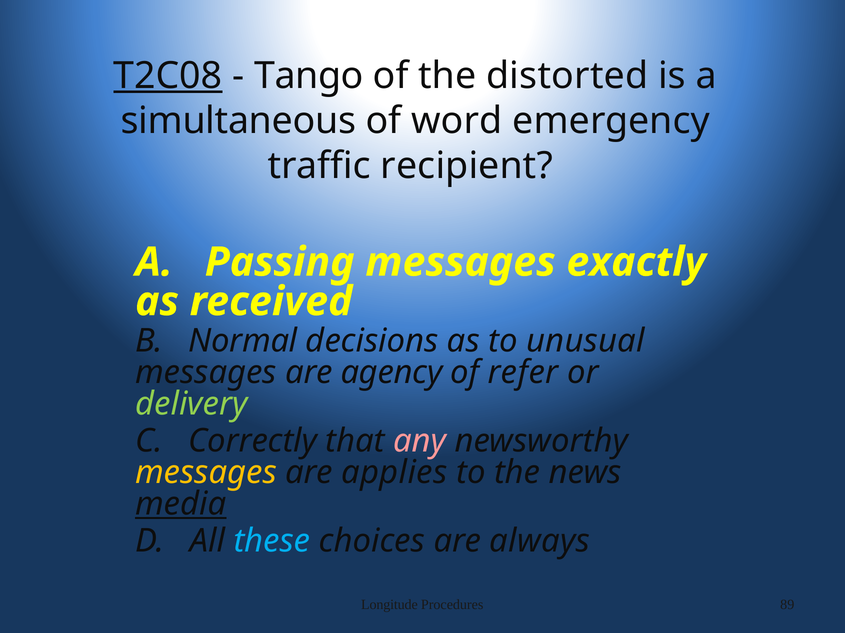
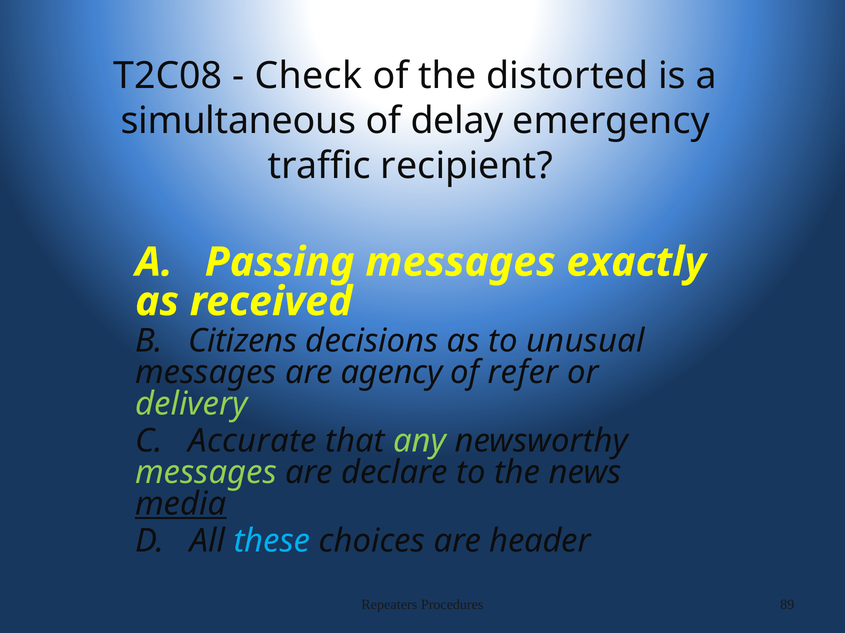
T2C08 underline: present -> none (168, 76)
Tango: Tango -> Check (308, 76)
word: word -> delay (457, 121)
Normal: Normal -> Citizens (243, 341)
Correctly: Correctly -> Accurate (252, 441)
any colour: pink -> light green (420, 441)
messages colour: yellow -> light green (206, 473)
applies: applies -> declare (394, 473)
always: always -> header (540, 541)
Longitude: Longitude -> Repeaters (389, 605)
